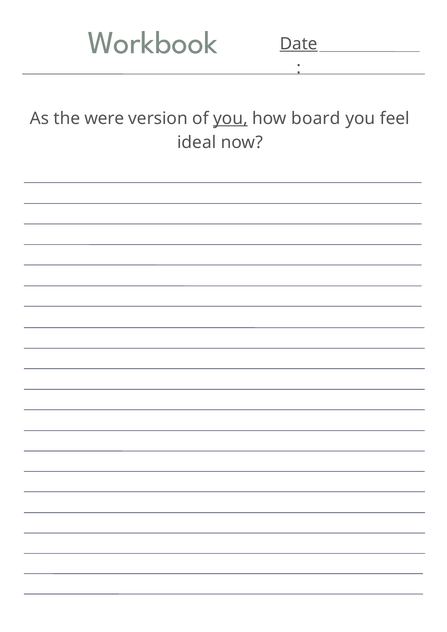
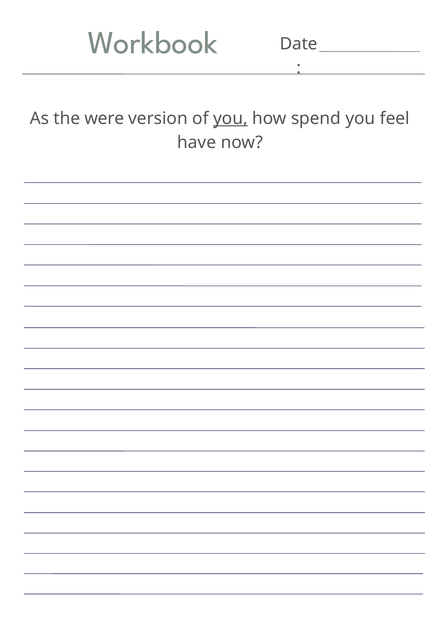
Date underline: present -> none (299, 44)
board: board -> spend (316, 118)
ideal: ideal -> have (197, 143)
